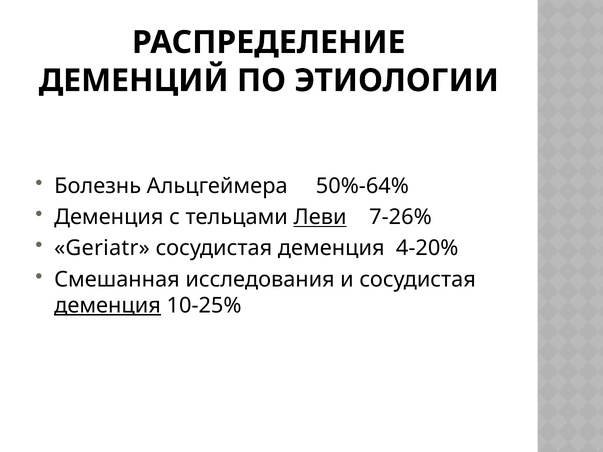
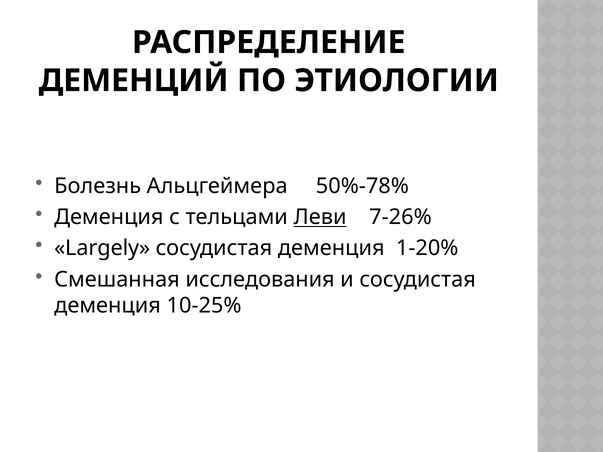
50%-64%: 50%-64% -> 50%-78% (362, 186)
Geriatr: Geriatr -> Largely (102, 248)
4-20%: 4-20% -> 1-20% (427, 248)
деменция underline: present -> none (108, 306)
